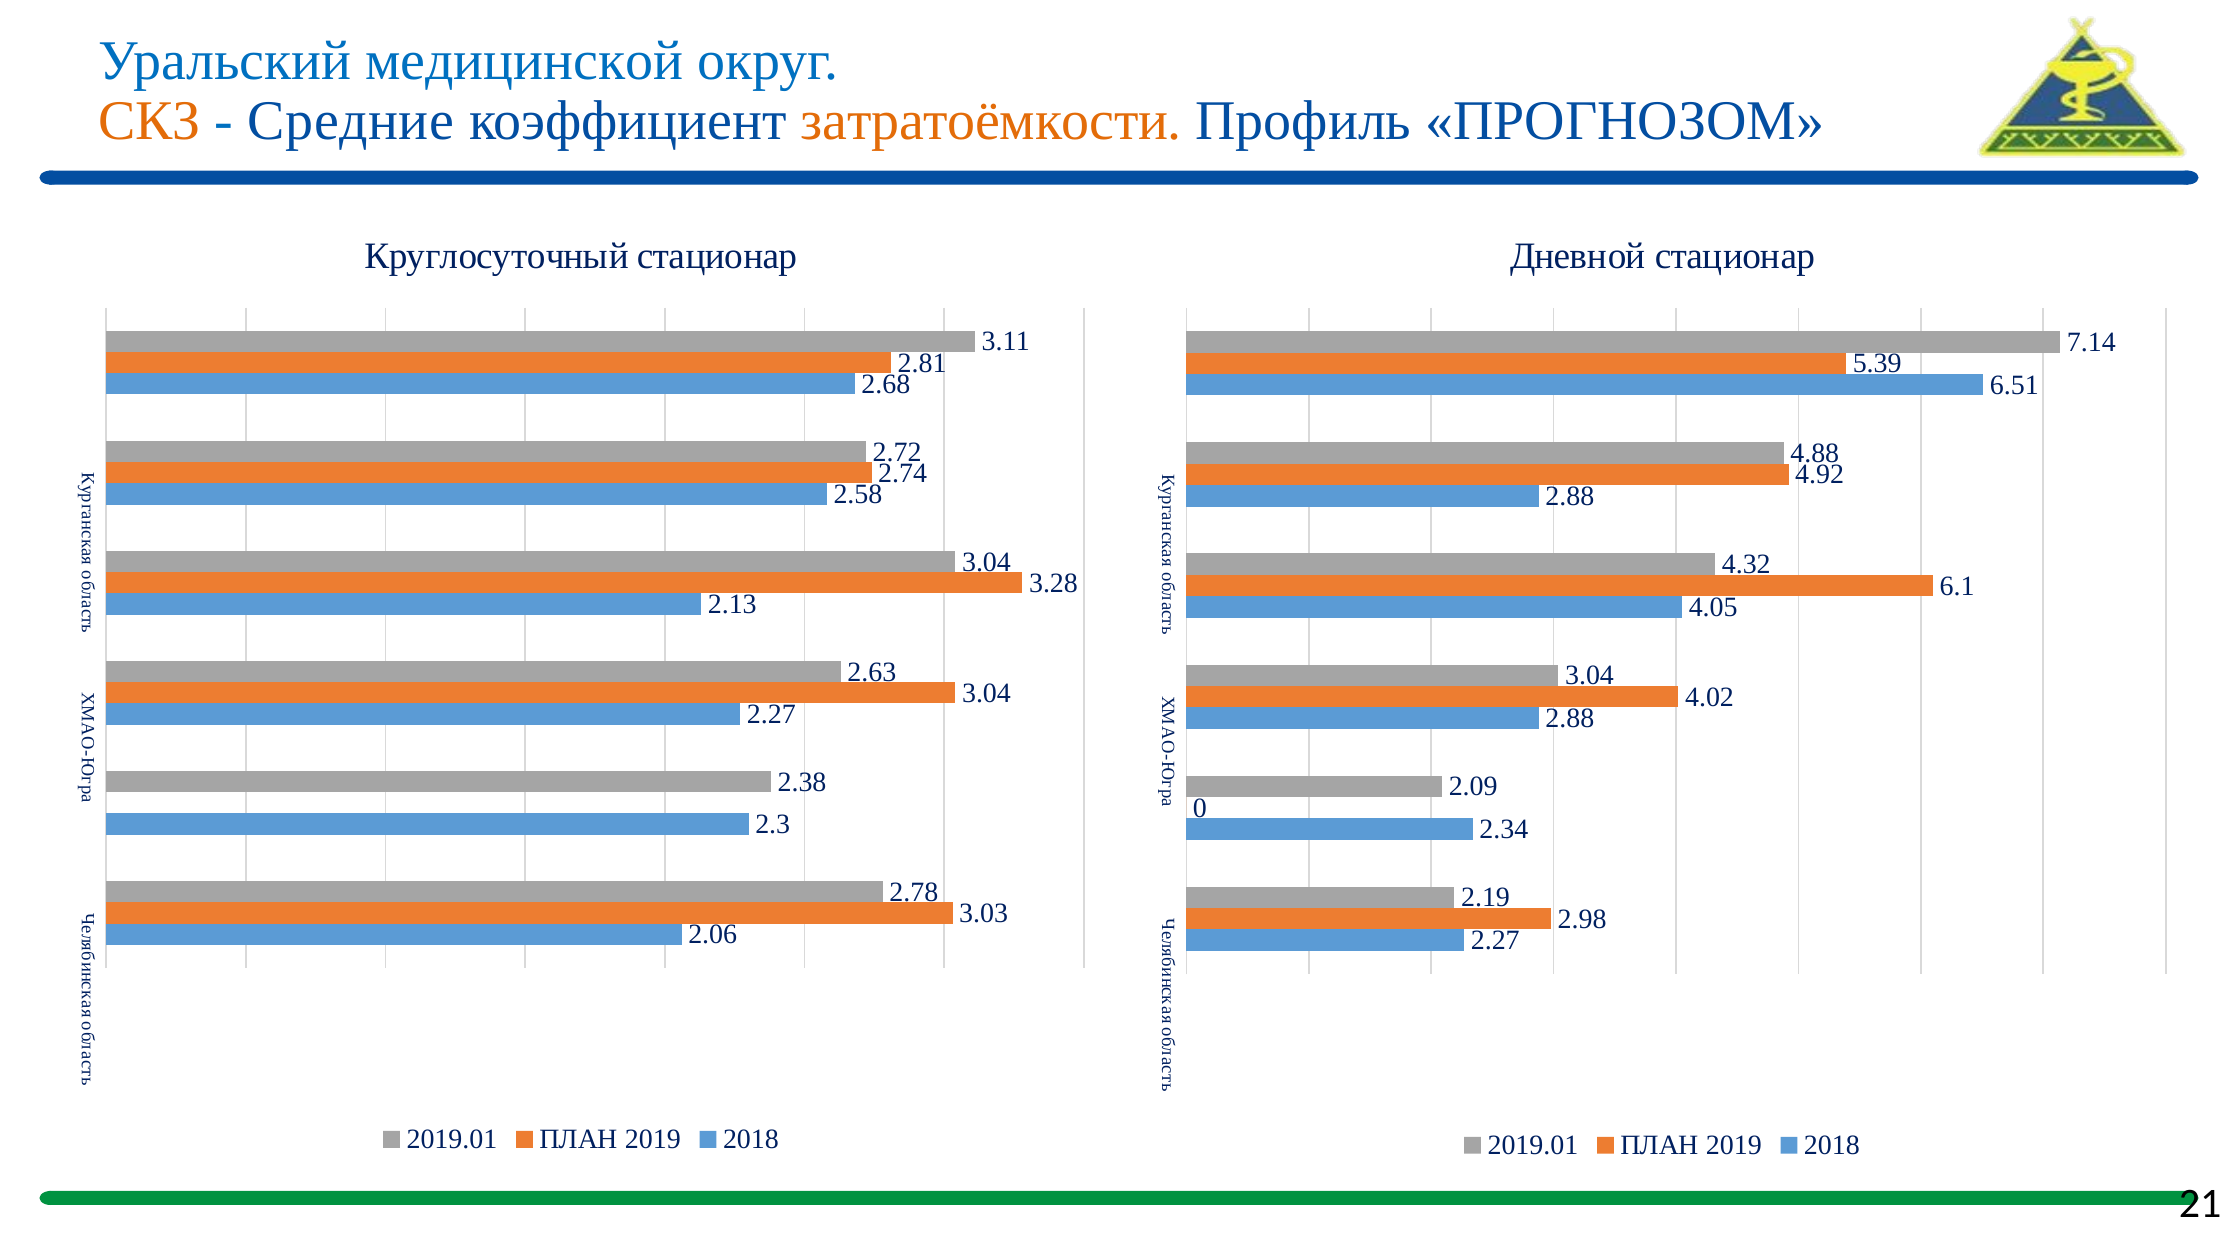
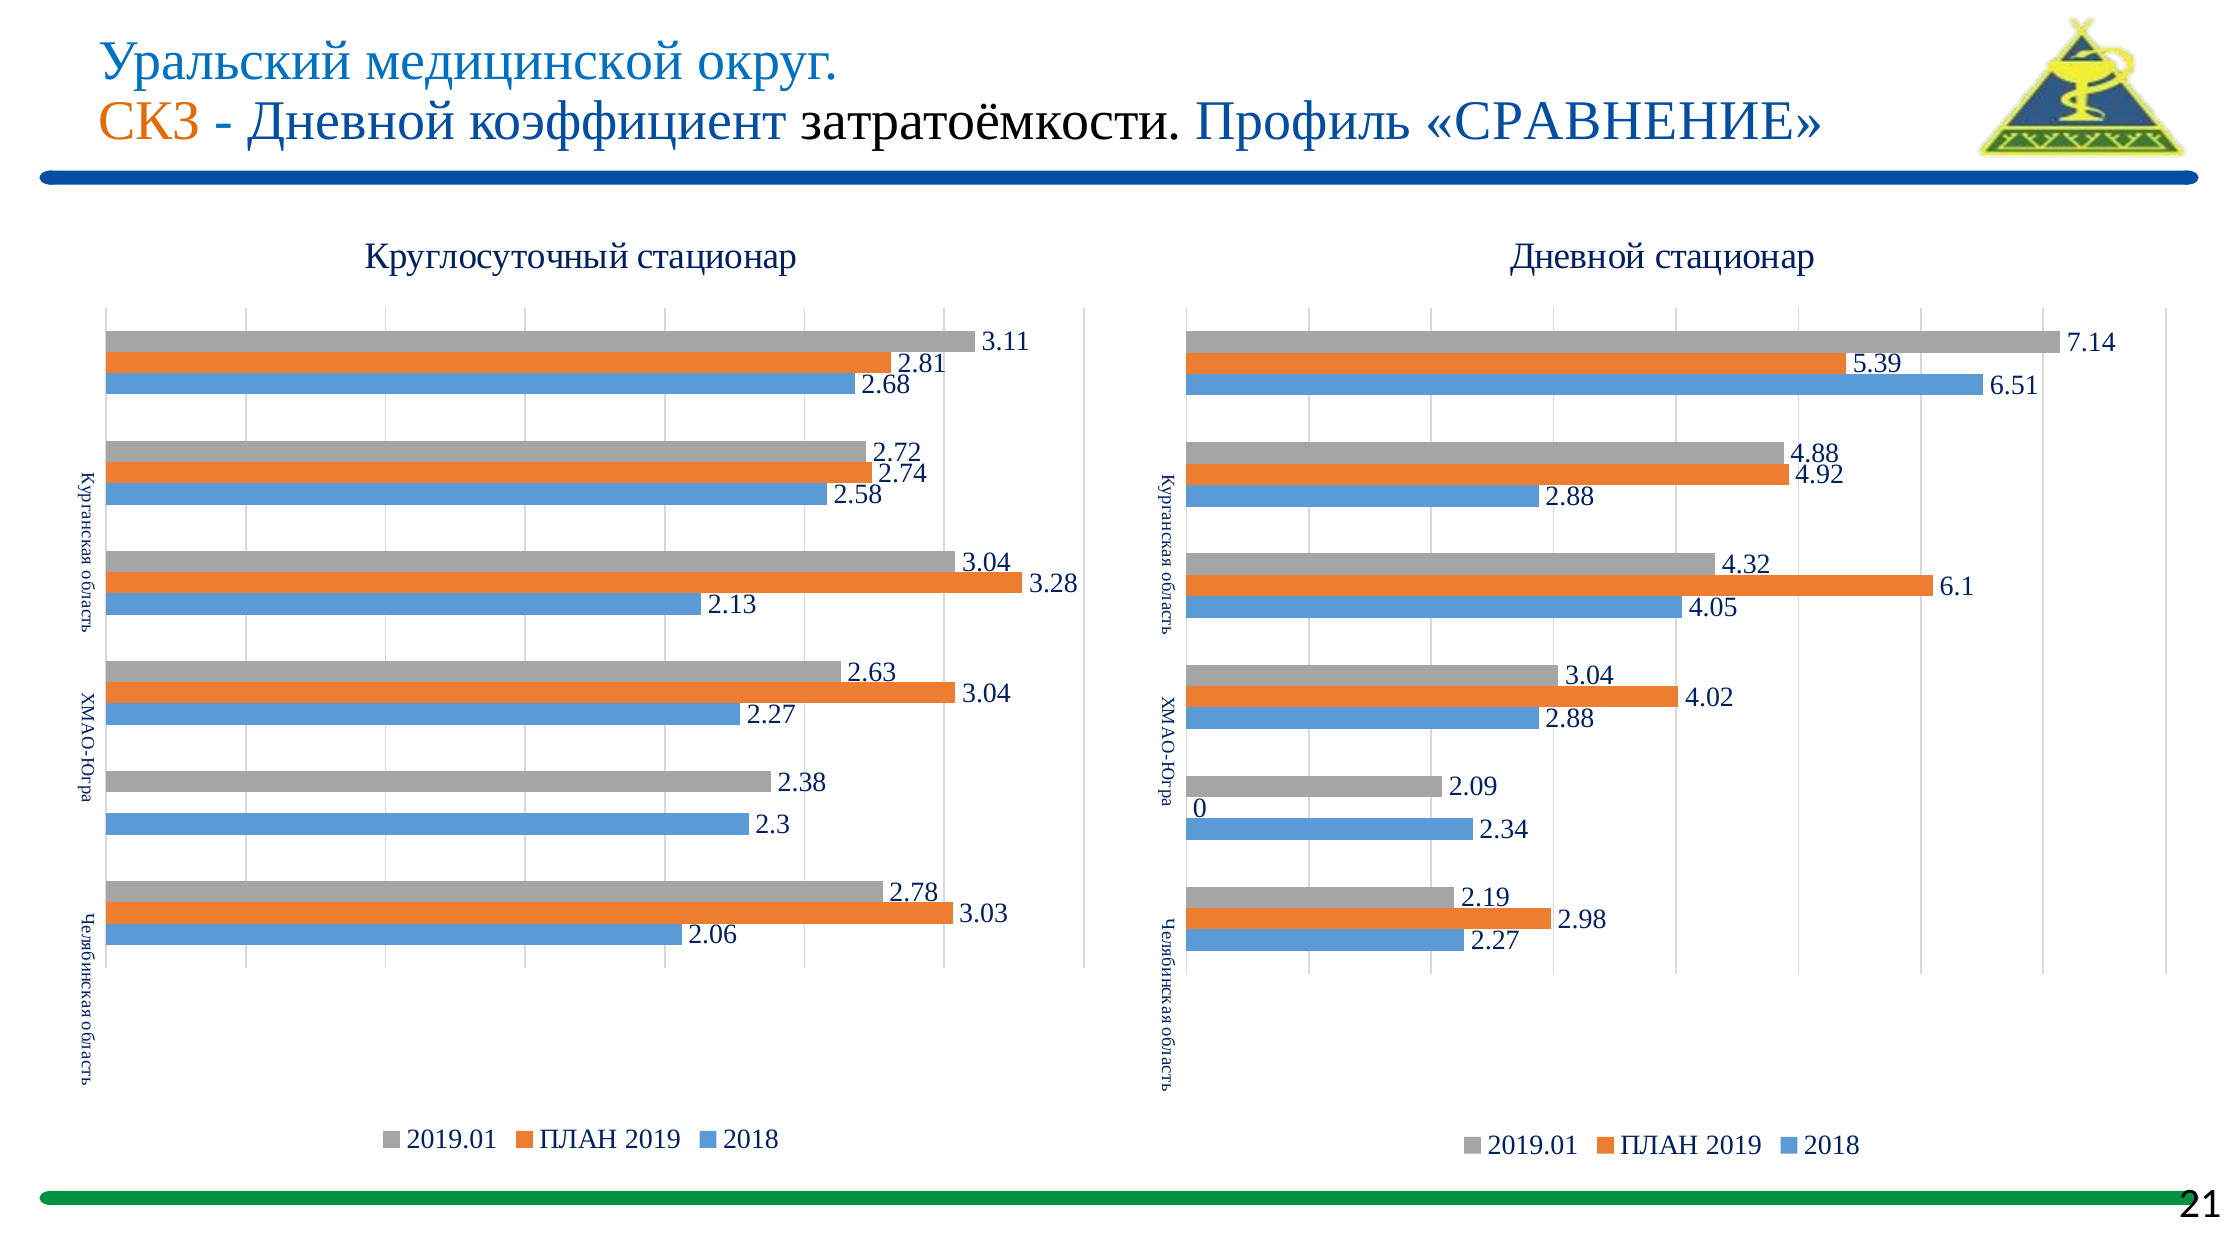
Средние: Средние -> Дневной (351, 121)
затратоёмкости colour: orange -> black (991, 121)
ПРОГНОЗОМ: ПРОГНОЗОМ -> СРАВНЕНИЕ (1625, 121)
